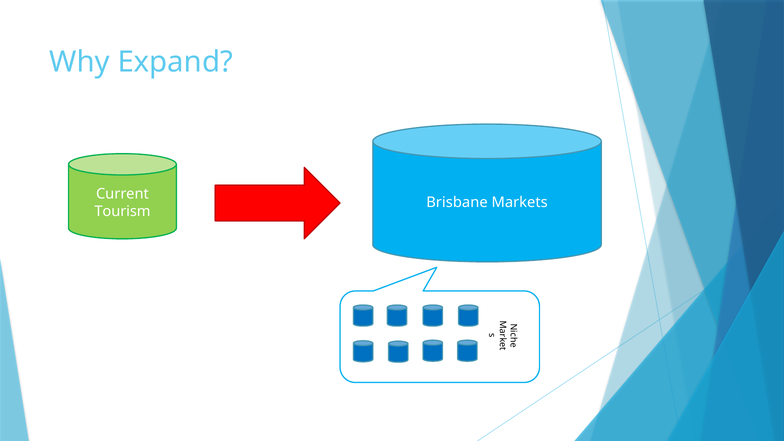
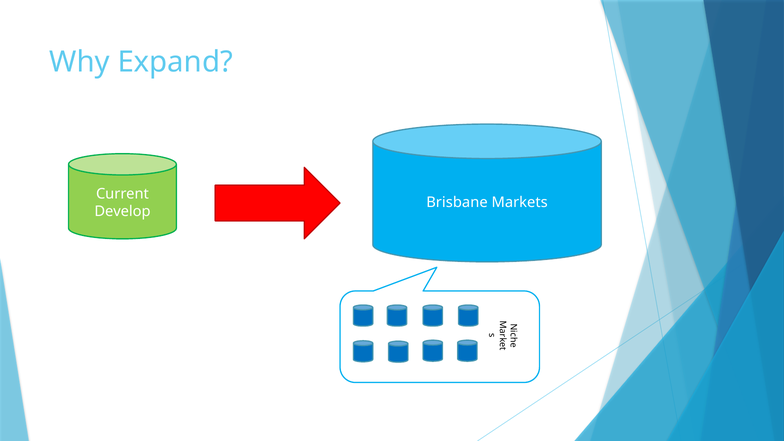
Tourism: Tourism -> Develop (122, 211)
